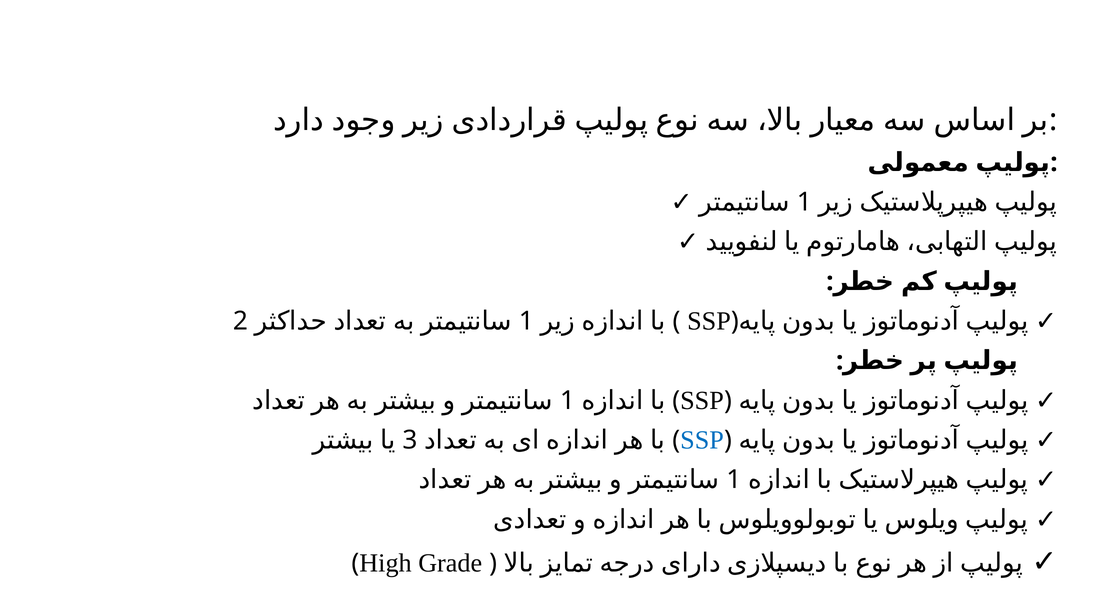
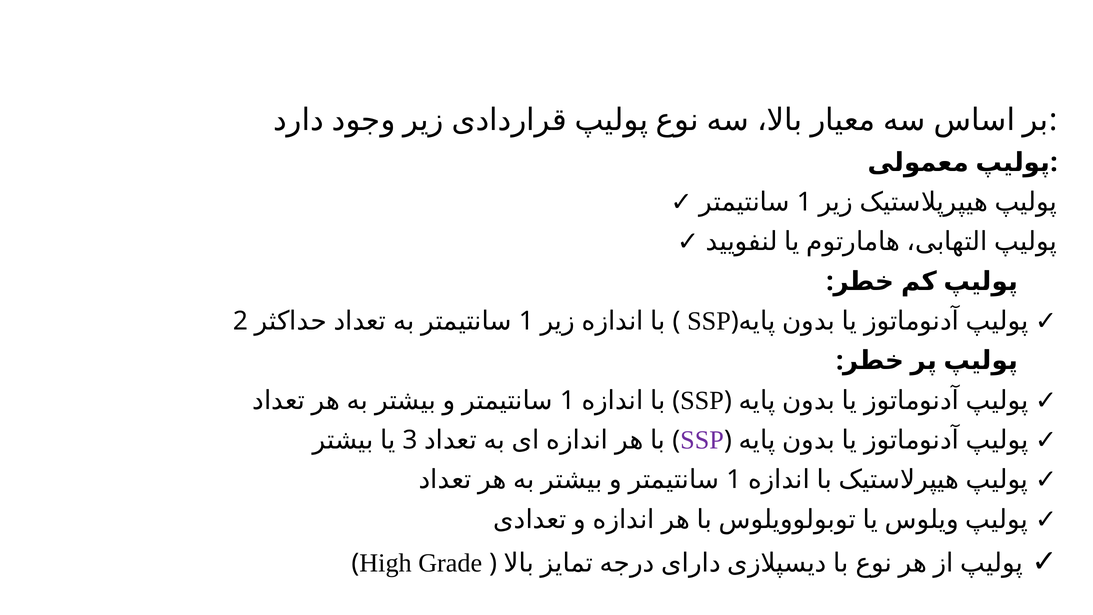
SSP colour: blue -> purple (702, 440)
